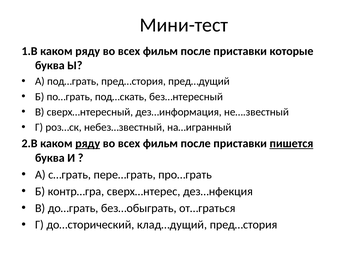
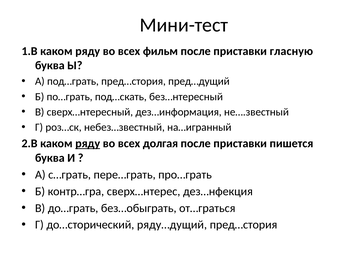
которые: которые -> гласную (291, 51)
фильм: фильм -> долгая (160, 144)
пишется underline: present -> none (291, 144)
клад…дущий: клад…дущий -> ряду…дущий (172, 225)
